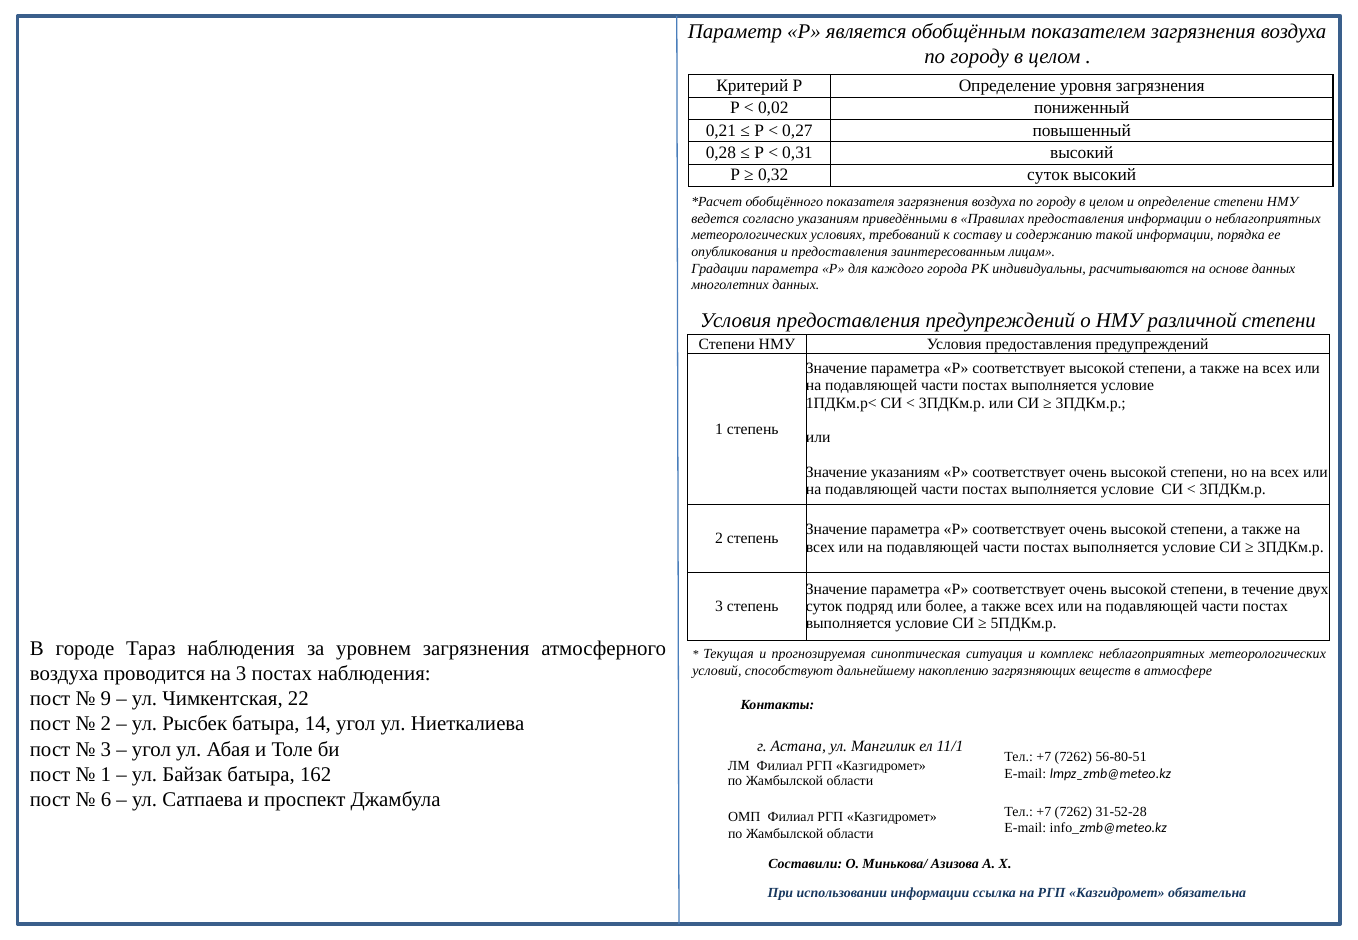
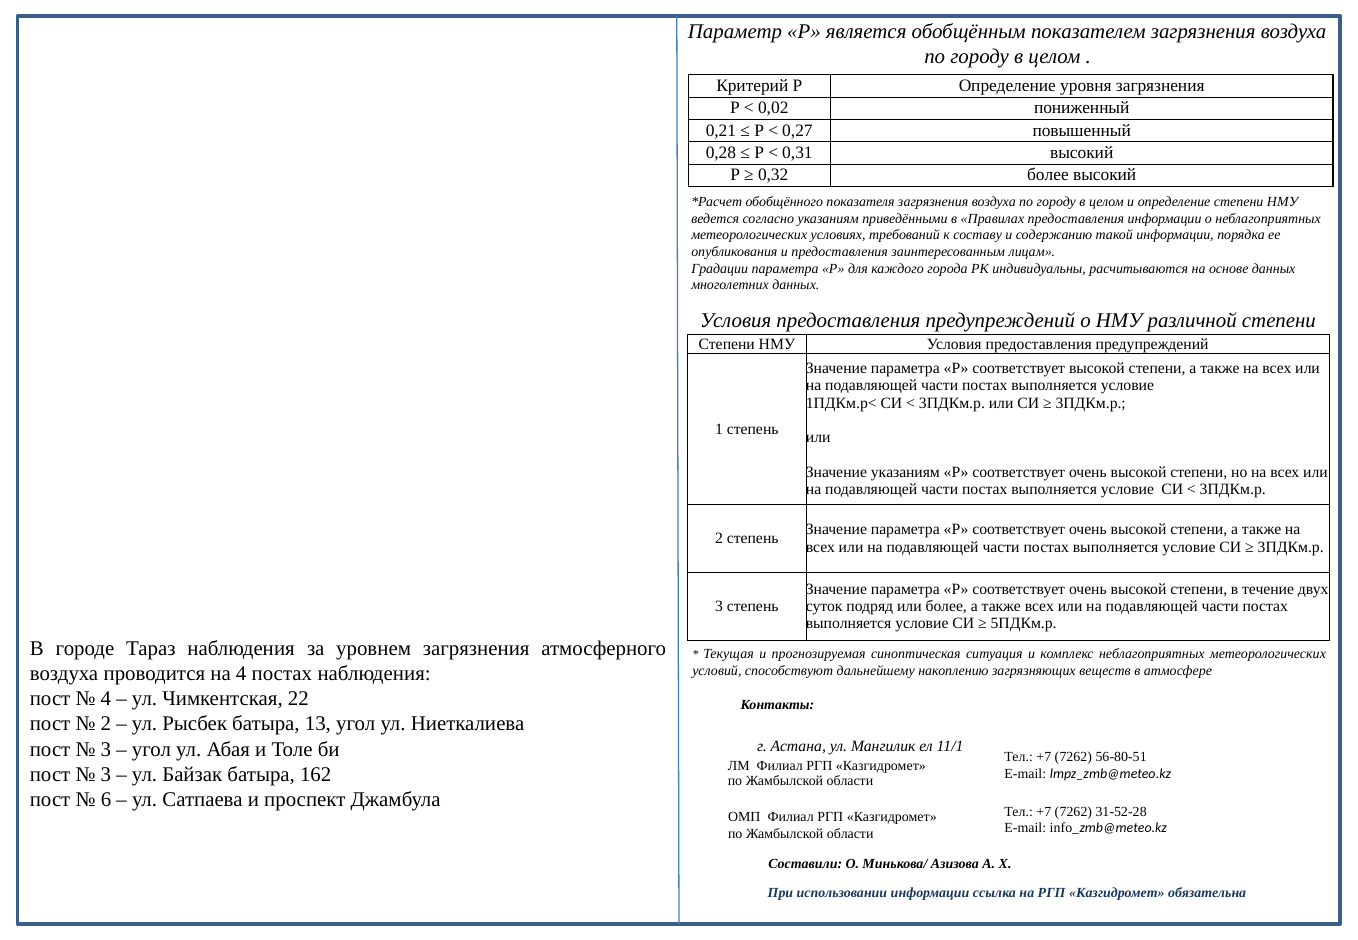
0,32 суток: суток -> более (1048, 175)
на 3: 3 -> 4 (241, 674)
9: 9 -> 4 (106, 699)
14: 14 -> 13 (318, 724)
1: 1 -> 3 (106, 774)
